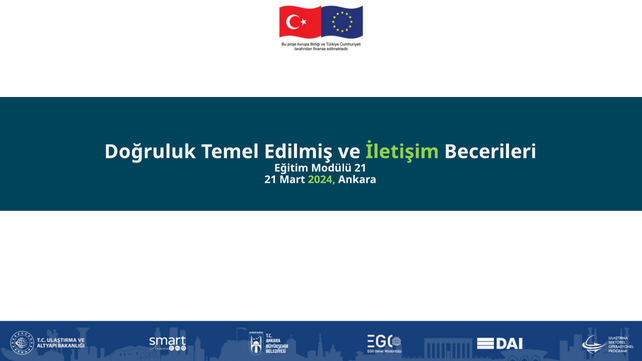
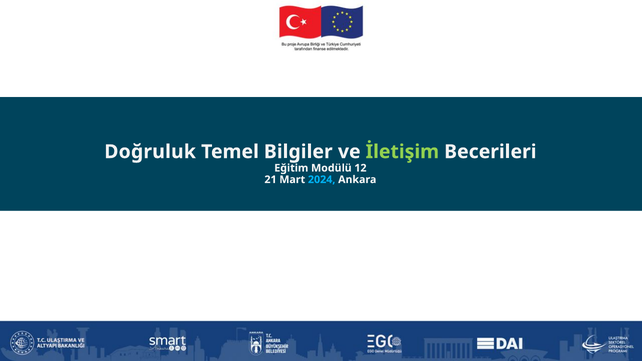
Edilmiş: Edilmiş -> Bilgiler (298, 152)
Modülü 21: 21 -> 12 (360, 168)
2024 colour: light green -> light blue (322, 180)
